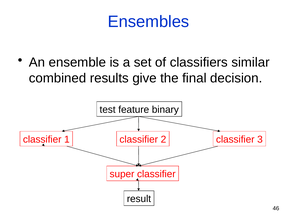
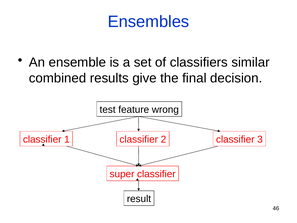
binary: binary -> wrong (165, 110)
